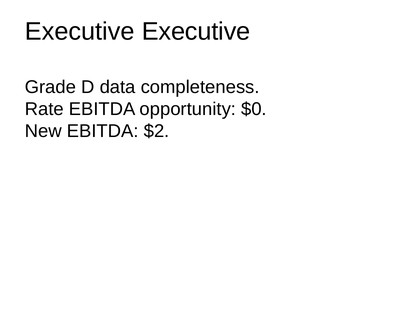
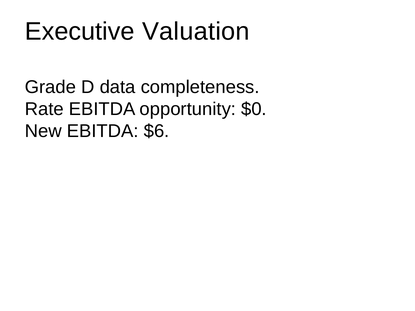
Executive Executive: Executive -> Valuation (196, 31)
$2: $2 -> $6 (157, 131)
